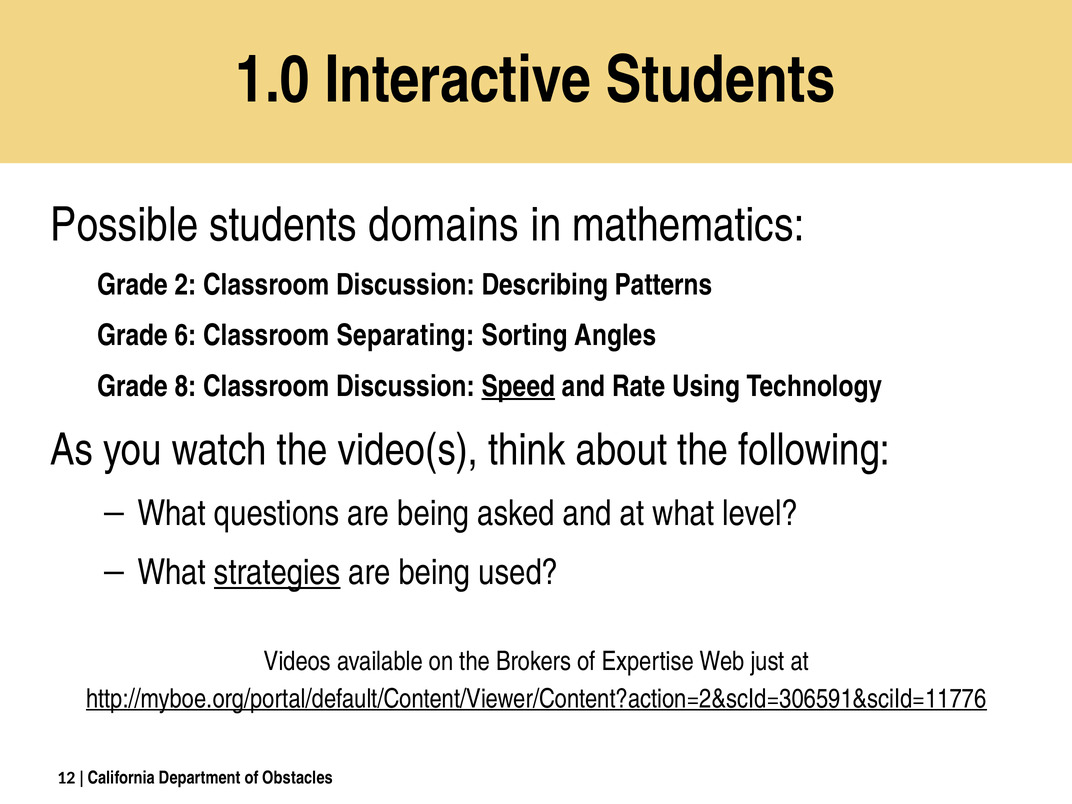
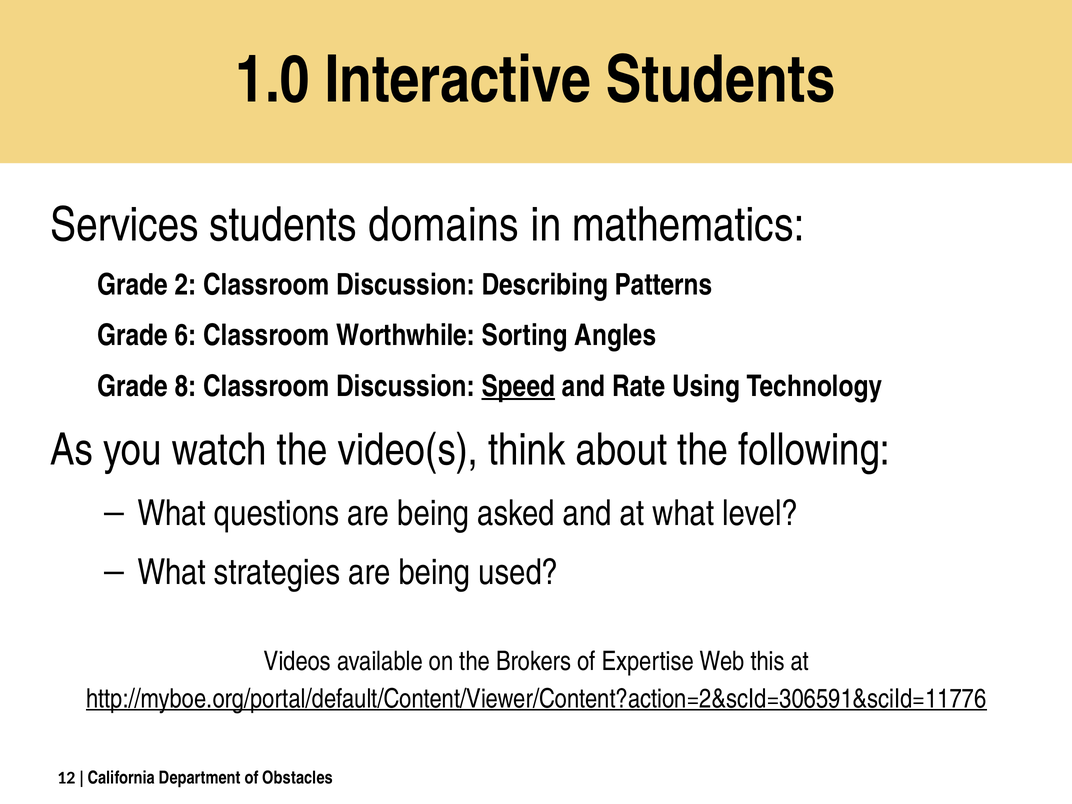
Possible: Possible -> Services (125, 225)
Separating: Separating -> Worthwhile (406, 336)
strategies underline: present -> none (277, 573)
just: just -> this (768, 661)
